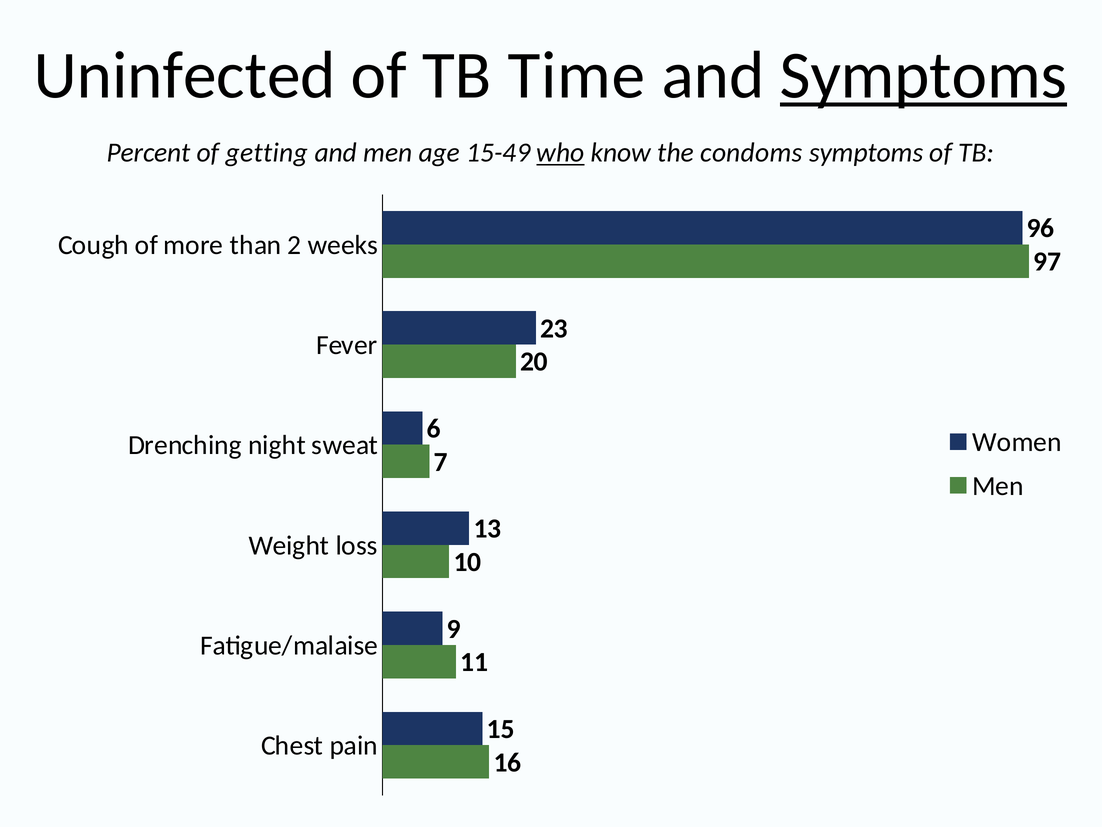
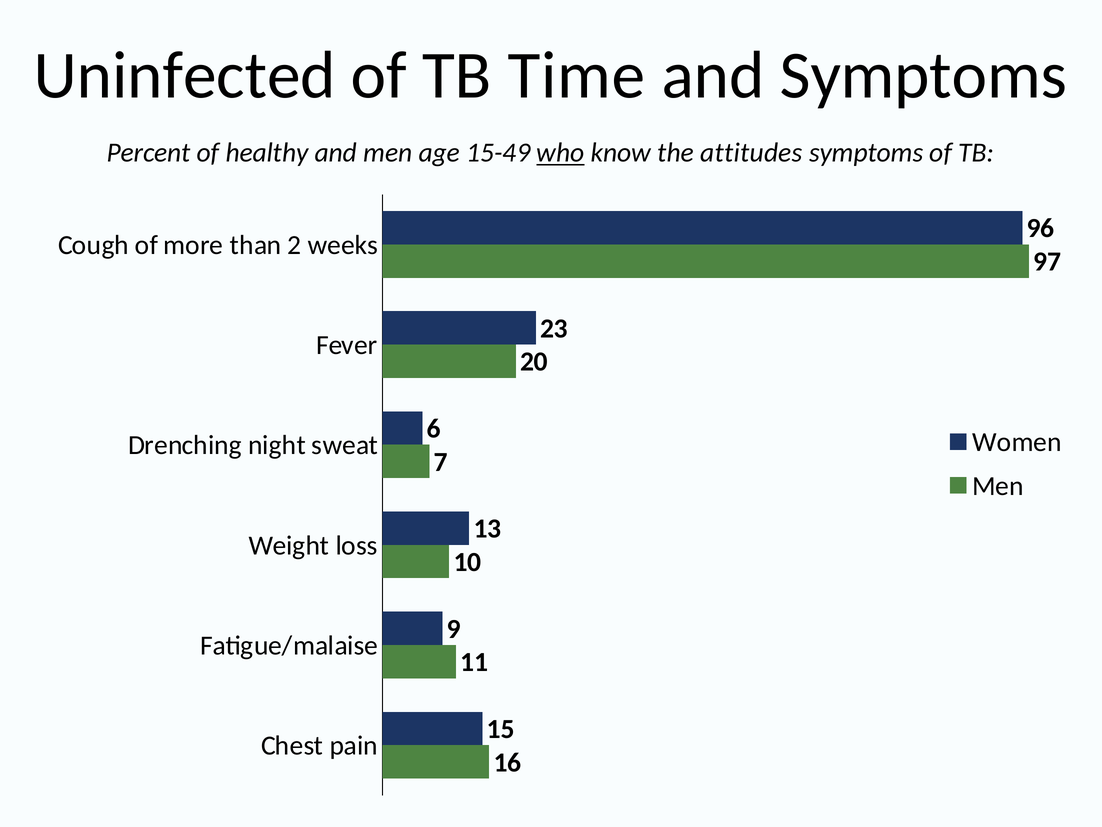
Symptoms underline: present -> none (923, 75)
getting: getting -> healthy (267, 153)
condoms: condoms -> attitudes (751, 153)
